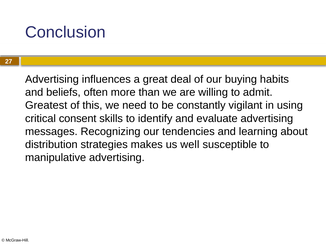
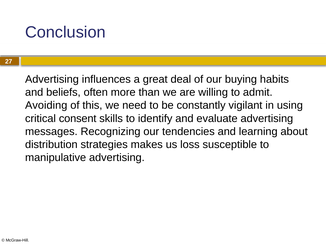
Greatest: Greatest -> Avoiding (46, 106)
well: well -> loss (190, 145)
